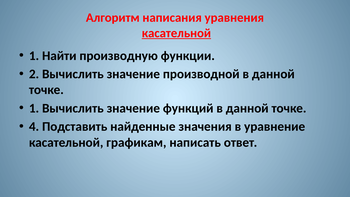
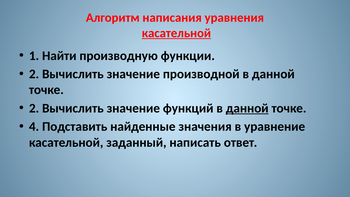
1: 1 -> 2 (34, 108)
данной underline: none -> present (247, 108)
графикам: графикам -> заданный (136, 142)
